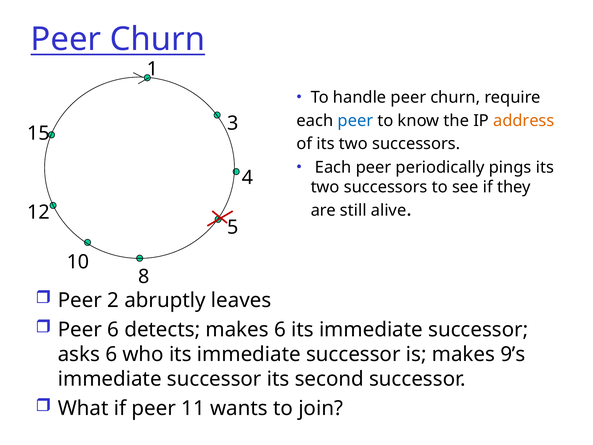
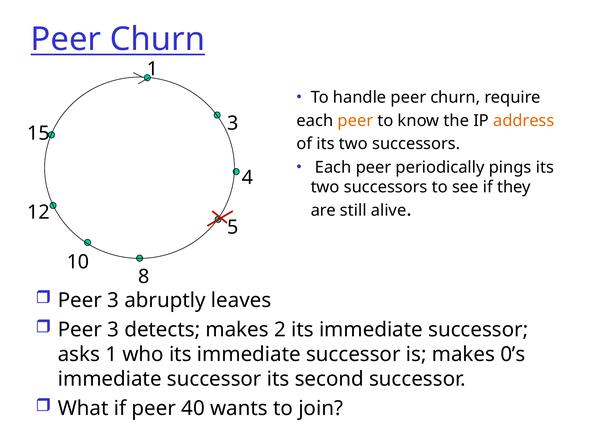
peer colour: blue -> orange (355, 121)
2: 2 -> 3 (113, 300)
6: 6 -> 3 (113, 330)
makes 6: 6 -> 2 (280, 330)
asks 6: 6 -> 1 (111, 354)
9’s: 9’s -> 0’s (513, 354)
11: 11 -> 40 (193, 408)
